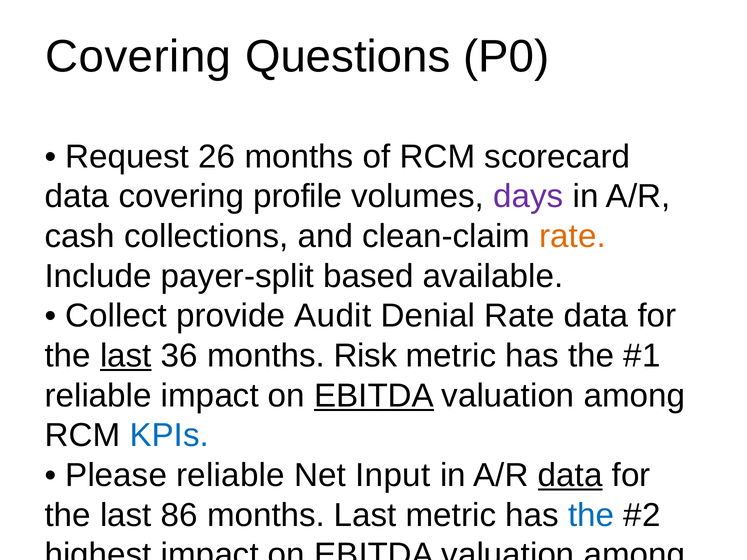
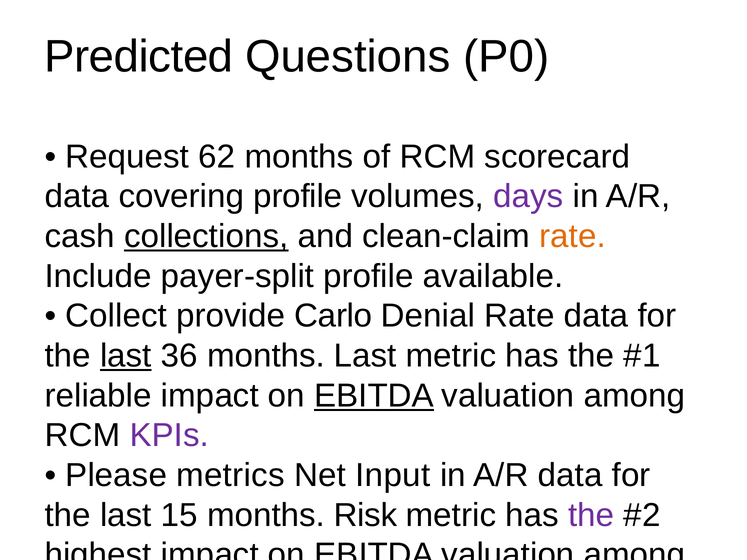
Covering: Covering -> Predicted (139, 57)
26: 26 -> 62 (217, 157)
collections underline: none -> present (206, 236)
payer-split based: based -> profile (368, 276)
Audit: Audit -> Carlo (333, 316)
months Risk: Risk -> Last (365, 356)
KPIs colour: blue -> purple (169, 436)
Please reliable: reliable -> metrics (230, 475)
data underline: present -> none (570, 475)
86: 86 -> 15 (179, 515)
months Last: Last -> Risk (365, 515)
the colour: blue -> purple (591, 515)
